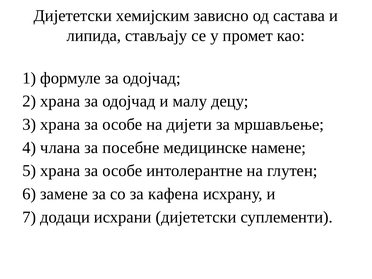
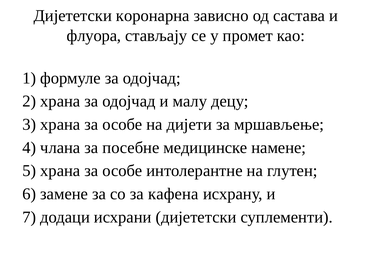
хемијским: хемијским -> коронарна (153, 16)
липида: липида -> флуора (94, 36)
